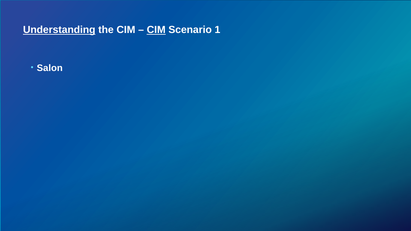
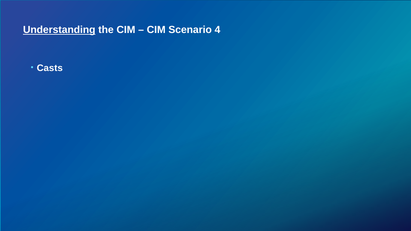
CIM underline: present -> none (156, 30)
1: 1 -> 4 (218, 30)
Salon: Salon -> Casts (50, 68)
